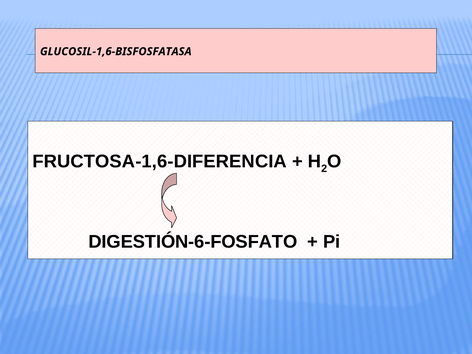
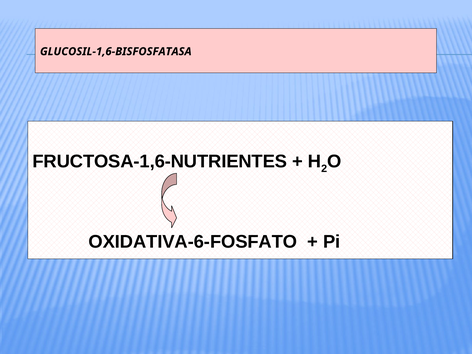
FRUCTOSA-1,6-DIFERENCIA: FRUCTOSA-1,6-DIFERENCIA -> FRUCTOSA-1,6-NUTRIENTES (160, 162)
DIGESTIÓN-6-FOSFATO: DIGESTIÓN-6-FOSFATO -> OXIDATIVA-6-FOSFATO (193, 242)
